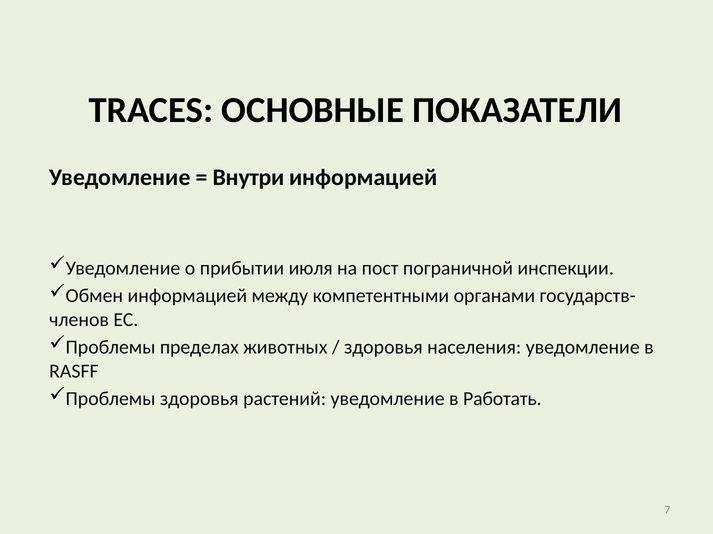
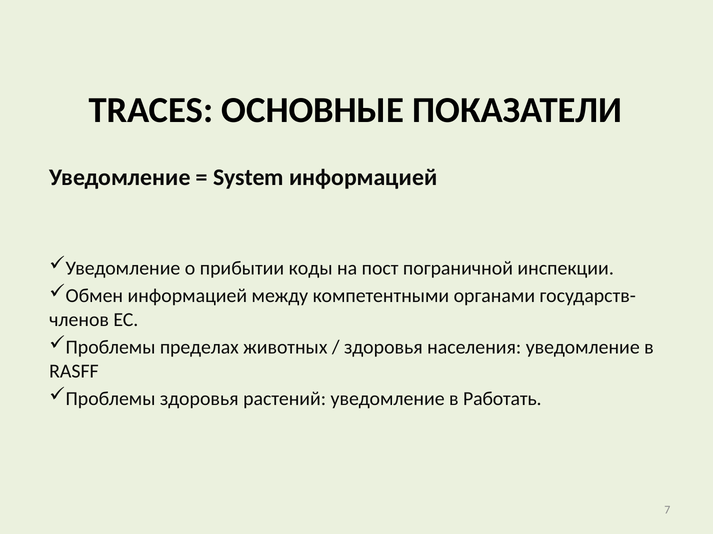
Внутри: Внутри -> System (248, 178)
июля: июля -> коды (311, 269)
